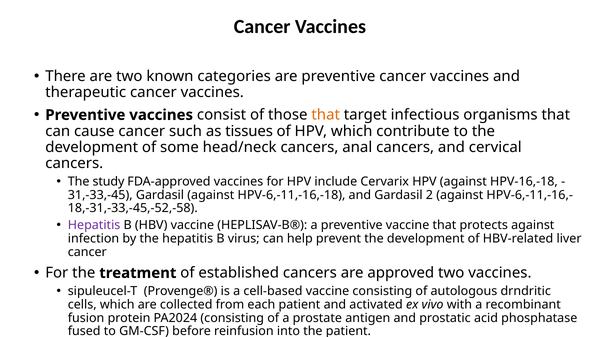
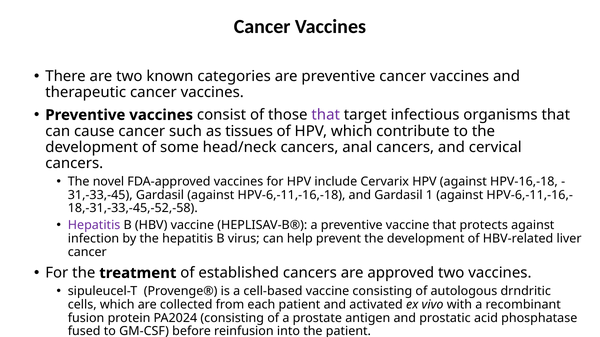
that colour: orange -> purple (326, 115)
study: study -> novel (108, 182)
2: 2 -> 1 (429, 195)
